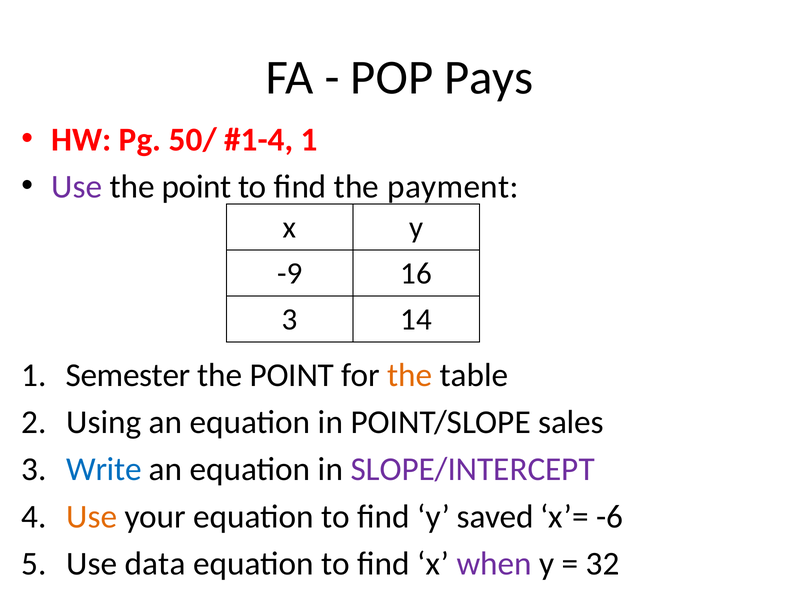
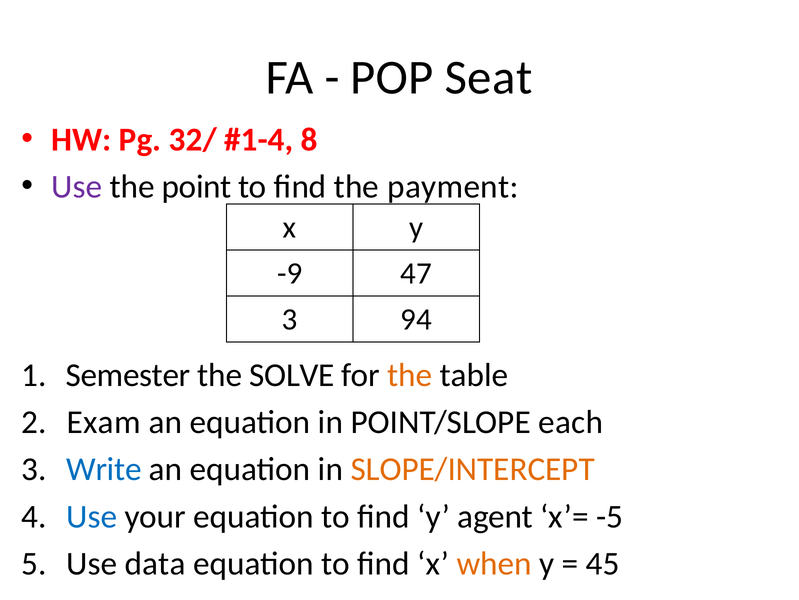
Pays: Pays -> Seat (488, 77)
50/: 50/ -> 32/ (193, 139)
1: 1 -> 8 (309, 139)
16: 16 -> 47 (416, 273)
14: 14 -> 94 (416, 319)
POINT: POINT -> SOLVE (292, 375)
Using: Using -> Exam (104, 422)
sales: sales -> each (571, 422)
SLOPE/INTERCEPT colour: purple -> orange (473, 469)
Use colour: orange -> blue (92, 516)
saved: saved -> agent (495, 516)
-6: -6 -> -5 (610, 516)
when colour: purple -> orange (494, 563)
32: 32 -> 45 (603, 563)
